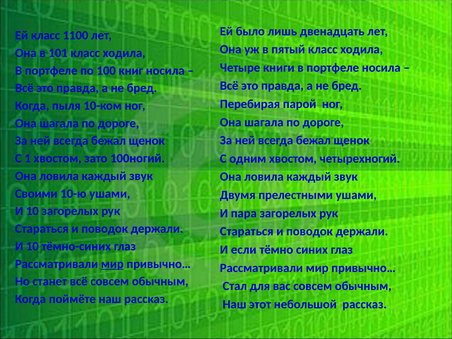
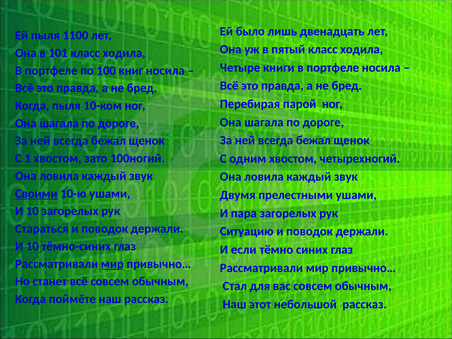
Ей класс: класс -> пыля (45, 35)
Своими underline: none -> present (36, 194)
Стараться: Стараться -> Ситуацию (247, 231)
